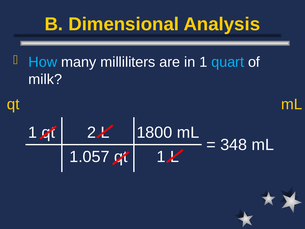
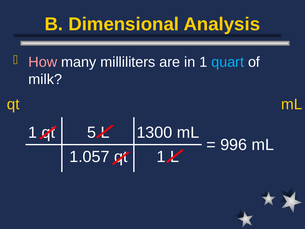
How colour: light blue -> pink (43, 62)
1800: 1800 -> 1300 (154, 132)
2: 2 -> 5 (92, 132)
348: 348 -> 996 (234, 145)
